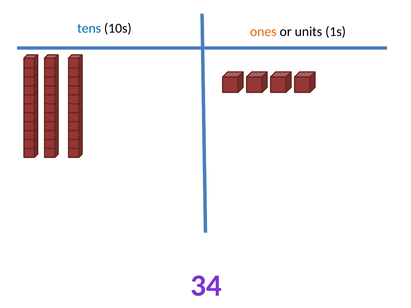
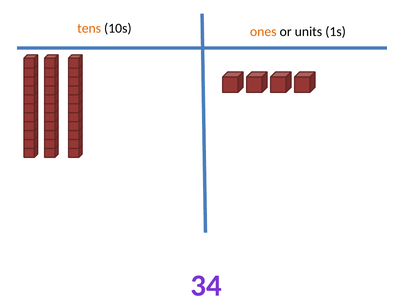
tens colour: blue -> orange (89, 28)
